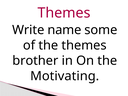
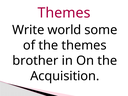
name: name -> world (64, 30)
Motivating: Motivating -> Acquisition (65, 76)
